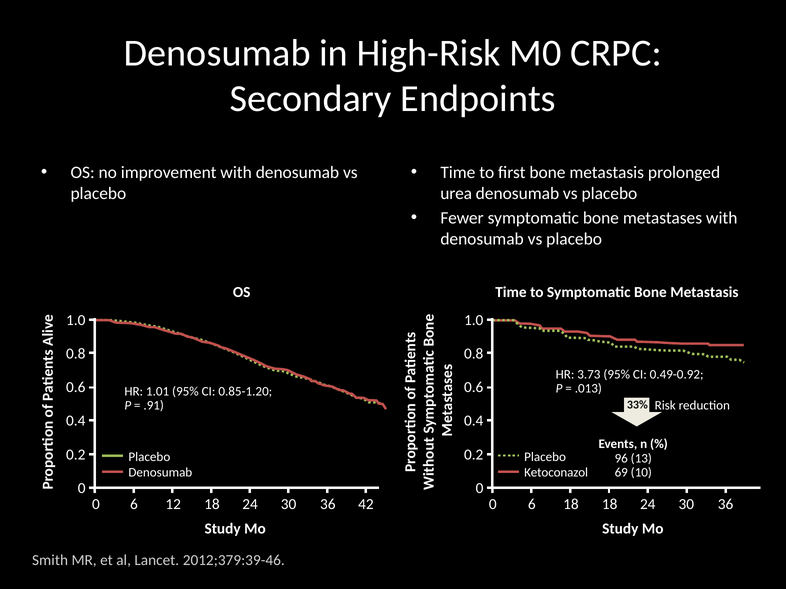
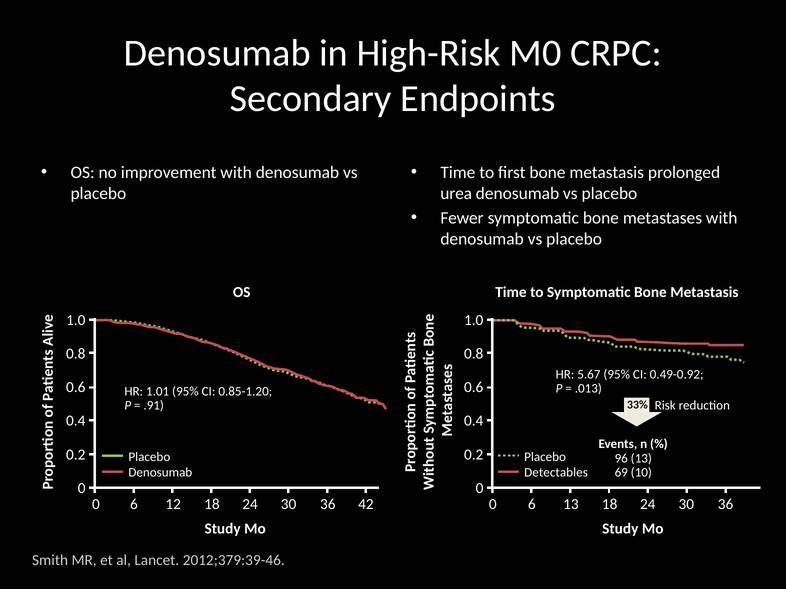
3.73: 3.73 -> 5.67 (589, 375)
Ketoconazol: Ketoconazol -> Detectables (556, 473)
6 18: 18 -> 13 (571, 504)
